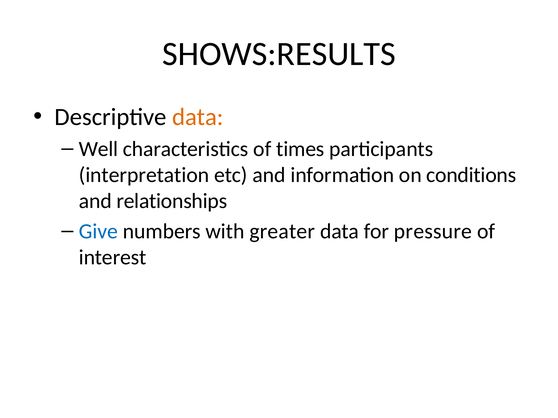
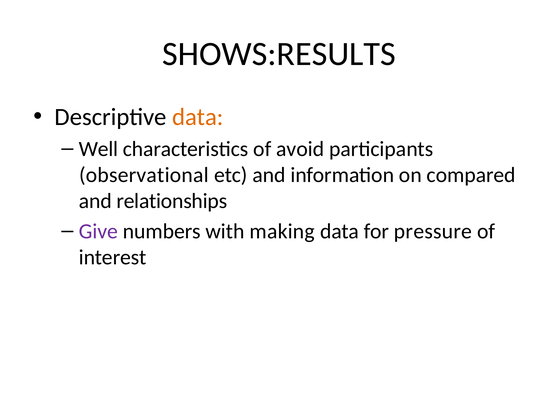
times: times -> avoid (300, 149)
interpretation: interpretation -> observational (144, 175)
conditions: conditions -> compared (471, 175)
Give colour: blue -> purple (98, 232)
greater: greater -> making (282, 232)
